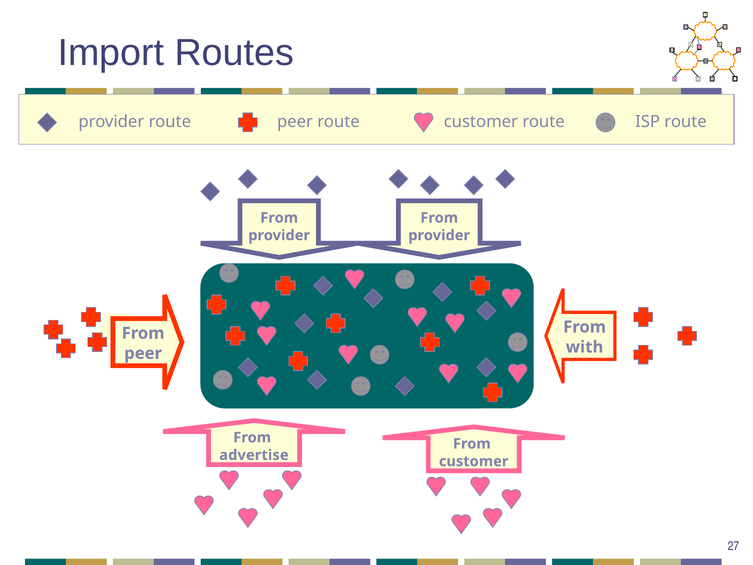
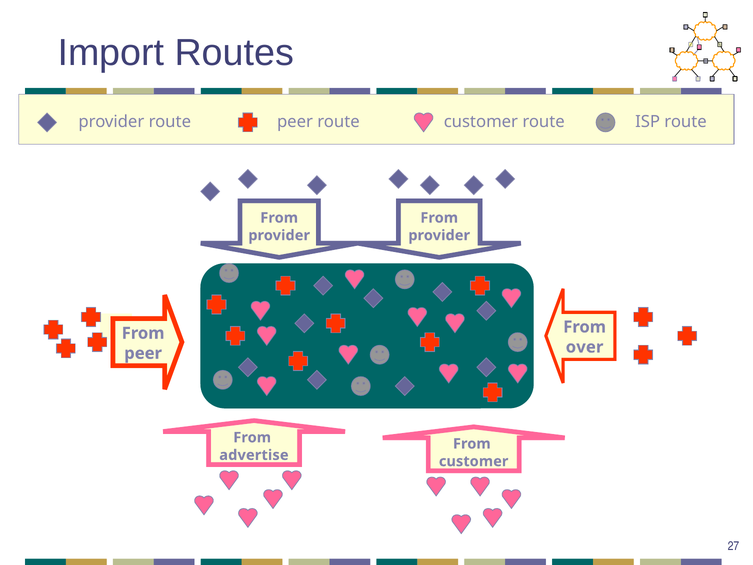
with: with -> over (585, 347)
